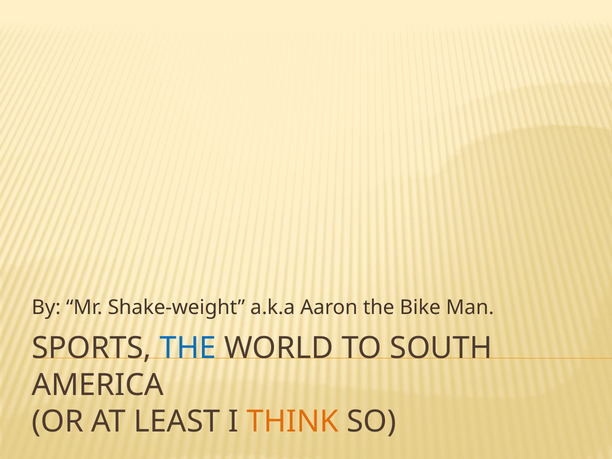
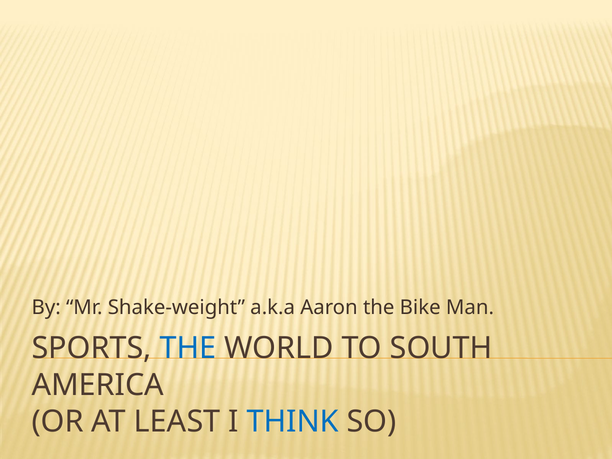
THINK colour: orange -> blue (293, 422)
